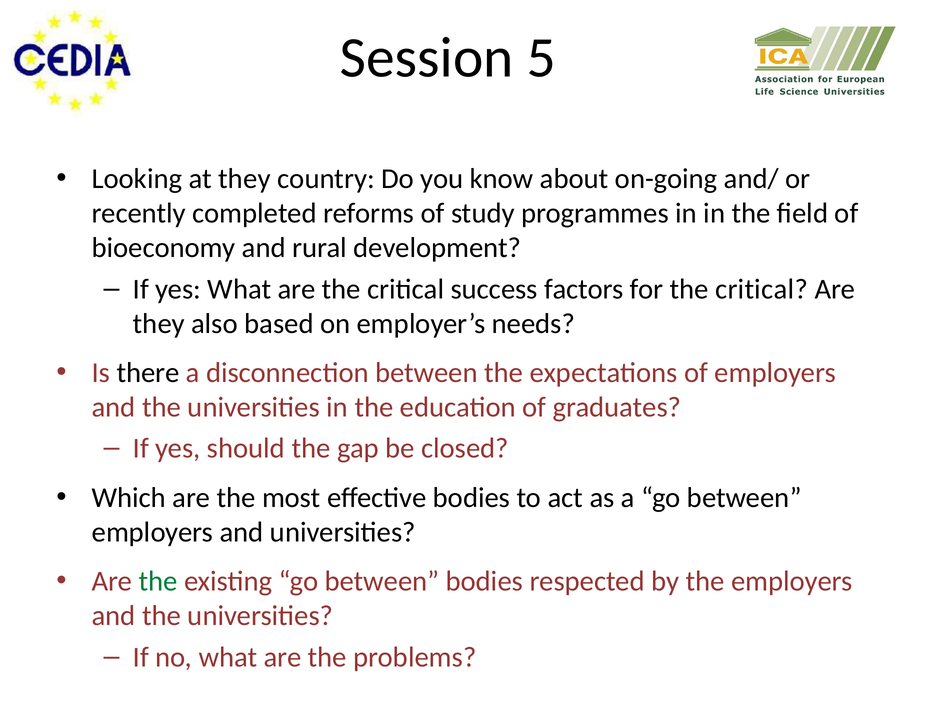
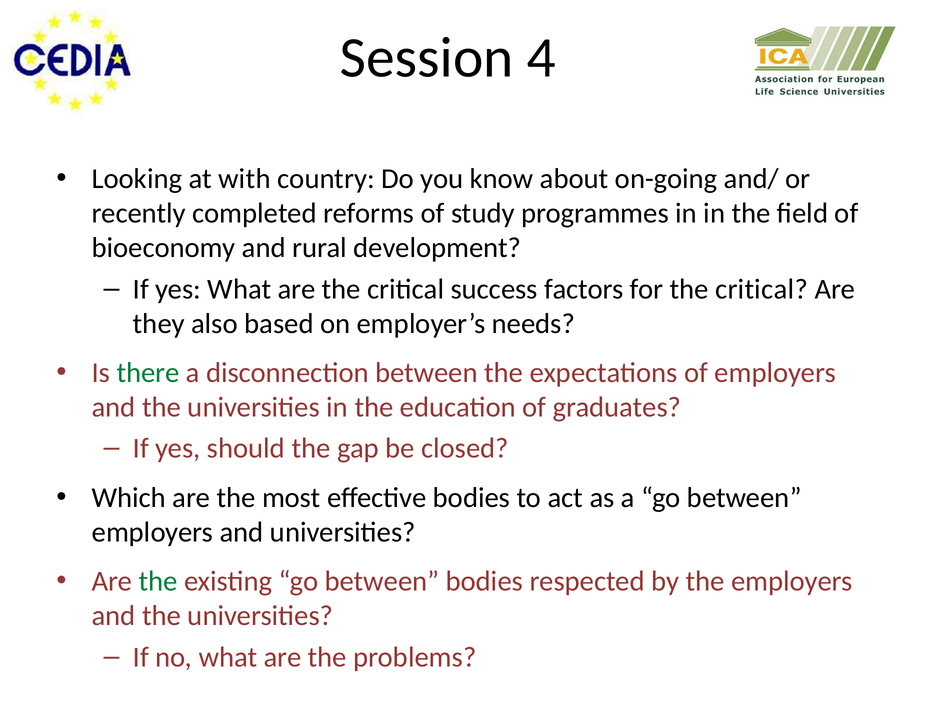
5: 5 -> 4 (541, 58)
at they: they -> with (244, 179)
there colour: black -> green (148, 373)
